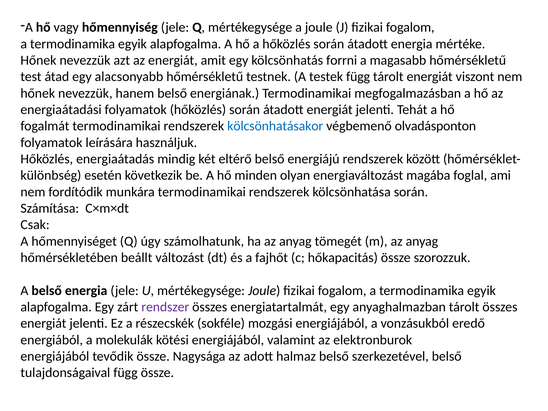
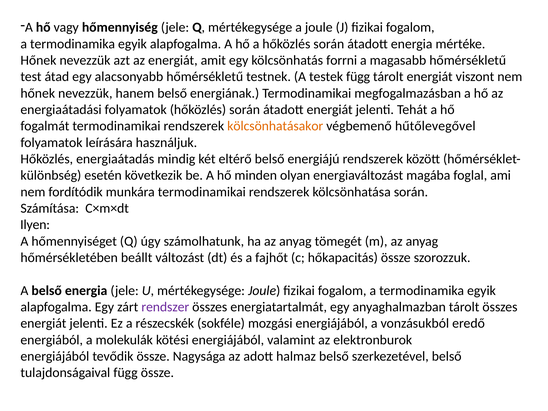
kölcsönhatásakor colour: blue -> orange (275, 126)
olvadásponton: olvadásponton -> hűtőlevegővel (435, 126)
Csak: Csak -> Ilyen (35, 225)
